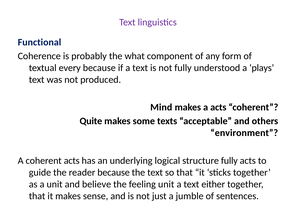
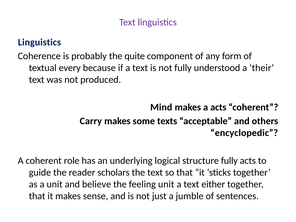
Functional: Functional -> Linguistics (39, 42)
what: what -> quite (135, 56)
plays: plays -> their (262, 68)
Quite: Quite -> Carry (91, 121)
environment: environment -> encyclopedic (244, 133)
coherent acts: acts -> role (72, 161)
reader because: because -> scholars (114, 172)
